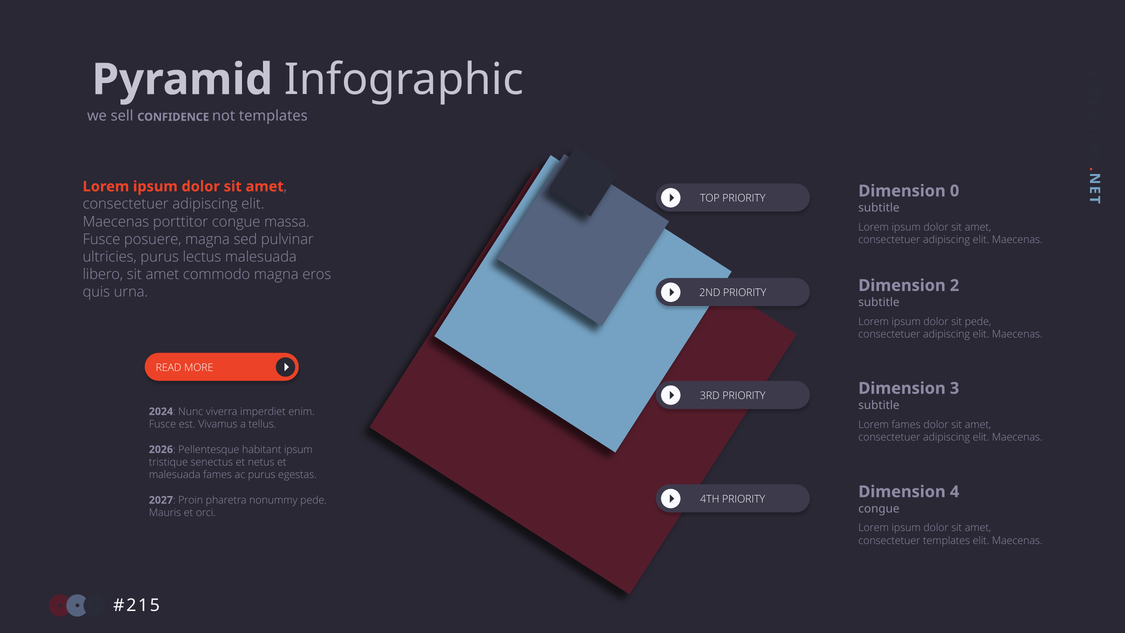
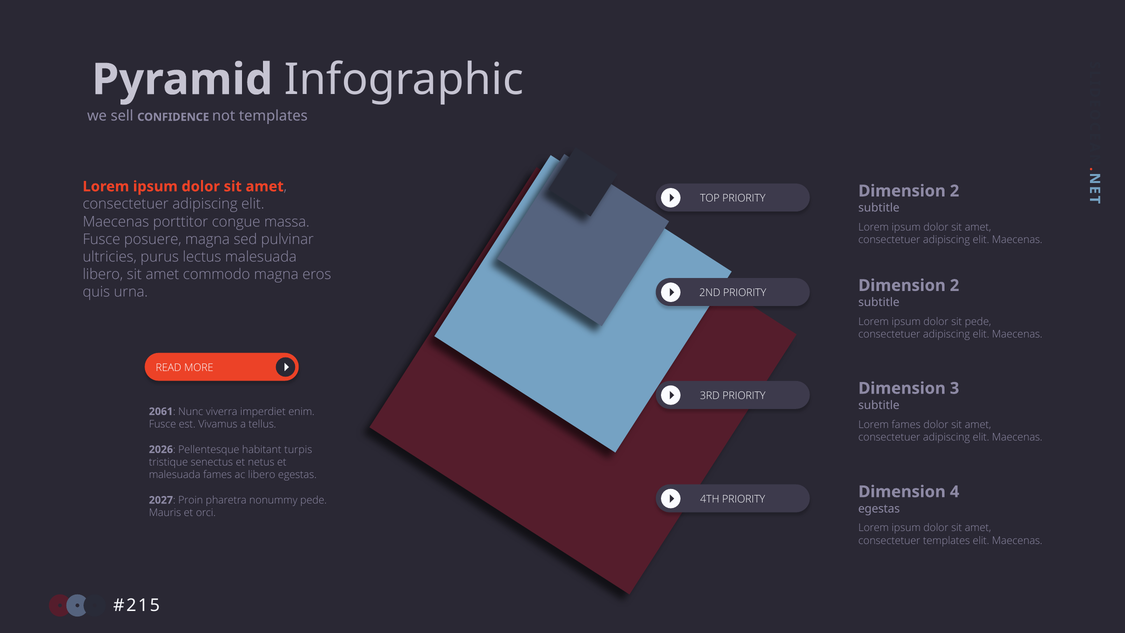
TOP PRIORITY Dimension 0: 0 -> 2 (955, 191)
2024: 2024 -> 2061 (161, 411)
habitant ipsum: ipsum -> turpis (298, 449)
ac purus: purus -> libero (262, 475)
congue: congue -> egestas (879, 509)
